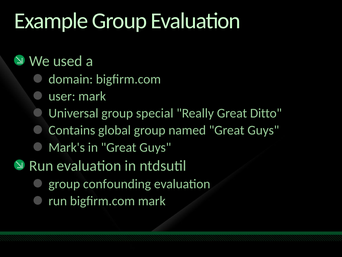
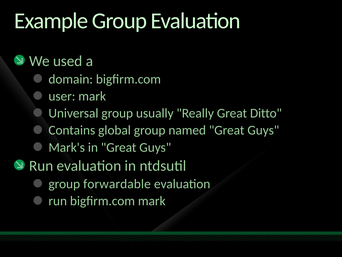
special: special -> usually (155, 113)
confounding: confounding -> forwardable (117, 184)
